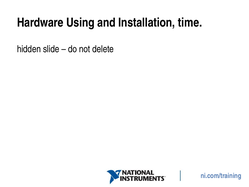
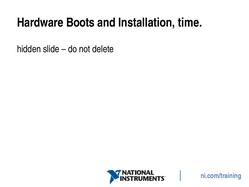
Using: Using -> Boots (80, 23)
